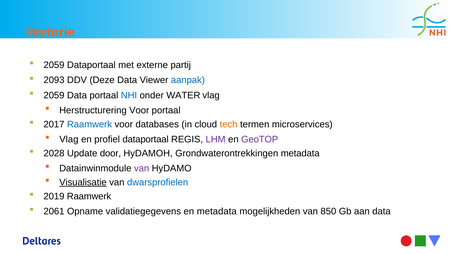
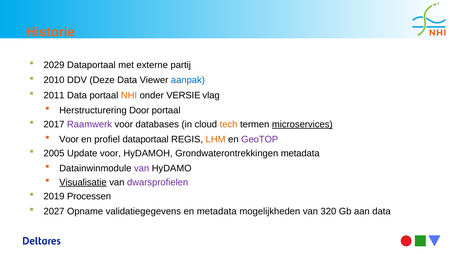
2059: 2059 -> 2029 (54, 65)
2093: 2093 -> 2010 (54, 80)
2059: 2059 -> 2011 (54, 95)
NHI colour: blue -> orange (129, 95)
WATER: WATER -> VERSIE (183, 95)
Herstructurering Voor: Voor -> Door (139, 110)
Raamwerk colour: blue -> purple (90, 124)
microservices underline: none -> present (302, 124)
Vlag: Vlag -> Voor (69, 139)
LHM colour: purple -> orange (216, 139)
2028: 2028 -> 2005 (54, 153)
Update door: door -> voor (110, 153)
dwarsprofielen colour: blue -> purple (158, 182)
2019 Raamwerk: Raamwerk -> Processen (89, 196)
2061: 2061 -> 2027 (54, 211)
850: 850 -> 320 (328, 211)
